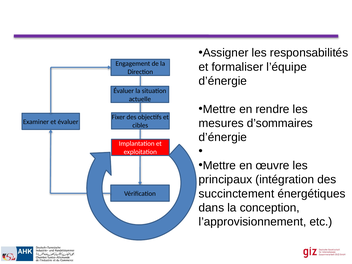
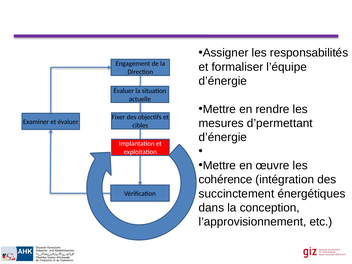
d’sommaires: d’sommaires -> d’permettant (280, 123)
principaux: principaux -> cohérence (225, 180)
